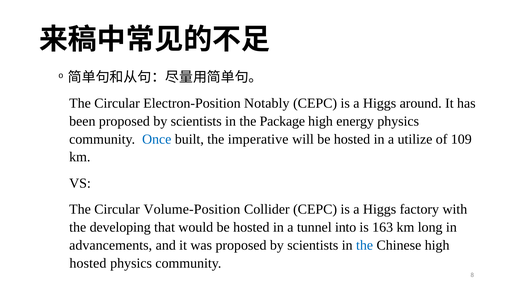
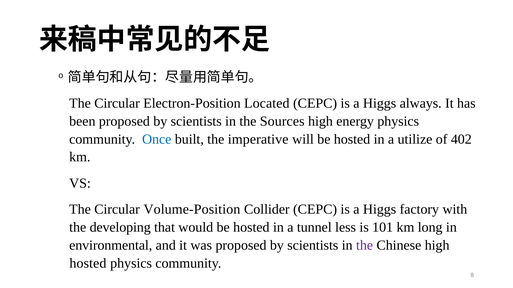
Notably: Notably -> Located (267, 103)
around: around -> always (421, 103)
Package: Package -> Sources (282, 121)
109: 109 -> 402 (461, 139)
into: into -> less (346, 228)
163: 163 -> 101 (383, 228)
advancements: advancements -> environmental (111, 246)
the colour: blue -> purple (365, 246)
